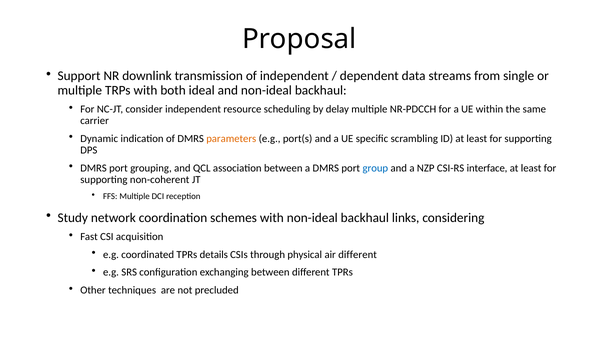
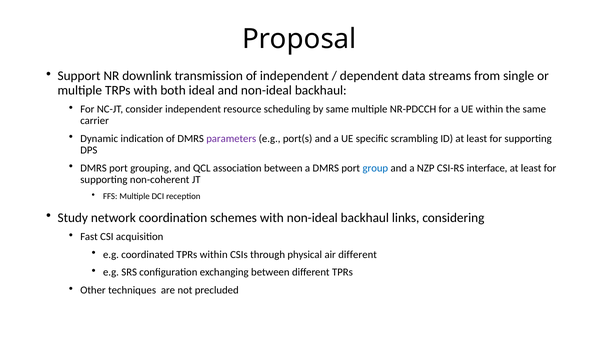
by delay: delay -> same (337, 109)
parameters colour: orange -> purple (231, 139)
TPRs details: details -> within (214, 254)
